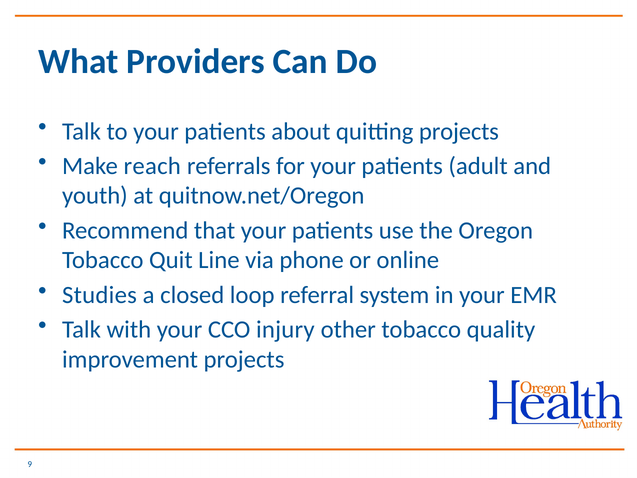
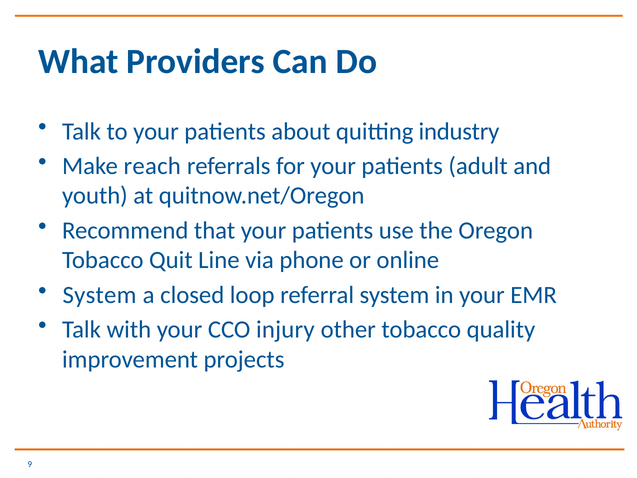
quitting projects: projects -> industry (459, 131)
Studies: Studies -> System (100, 295)
